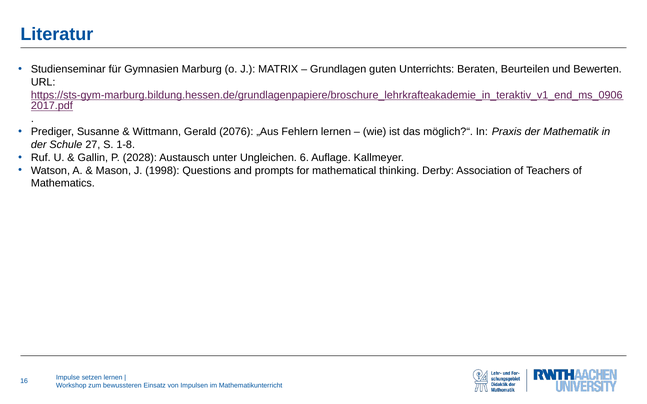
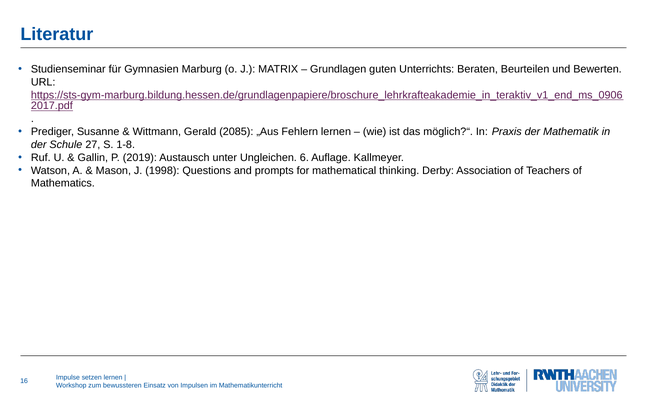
2076: 2076 -> 2085 (236, 132)
2028: 2028 -> 2019 (140, 158)
